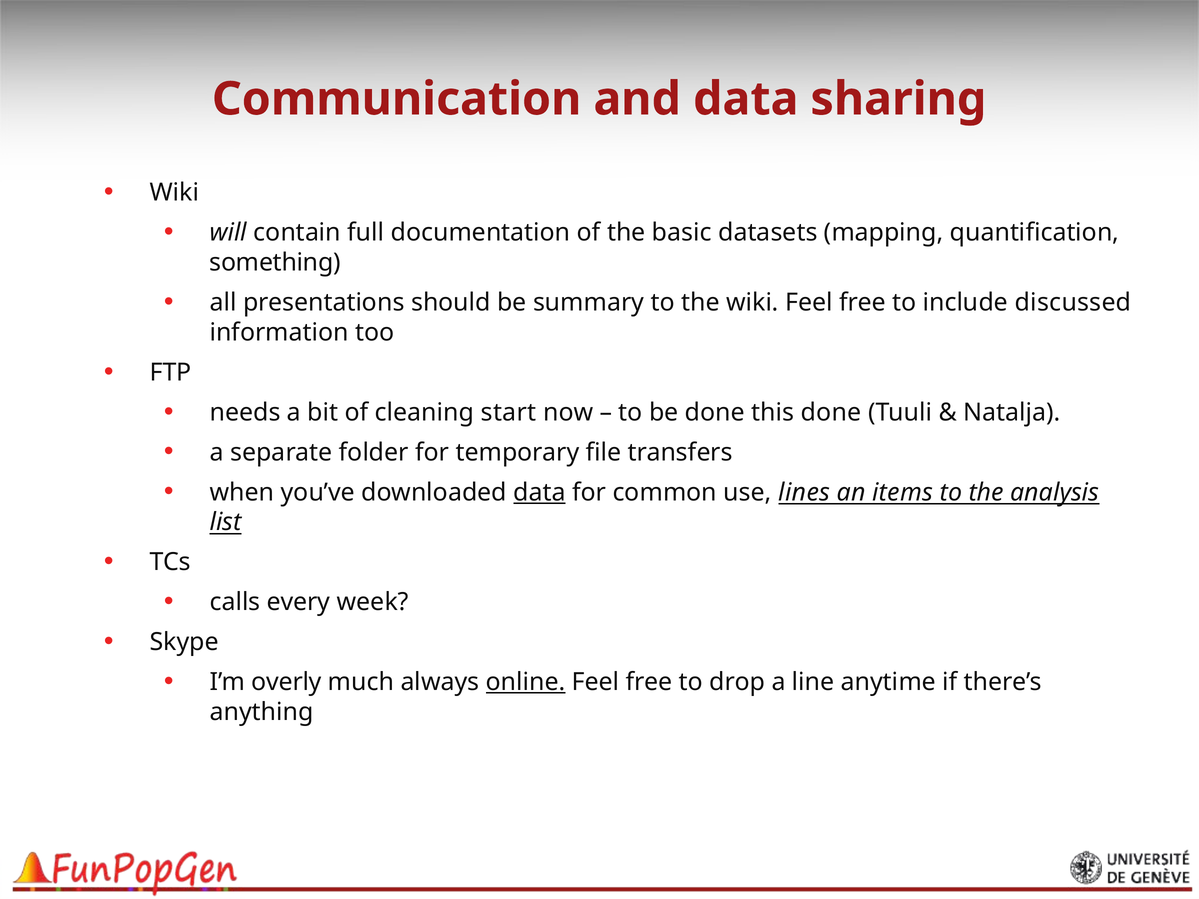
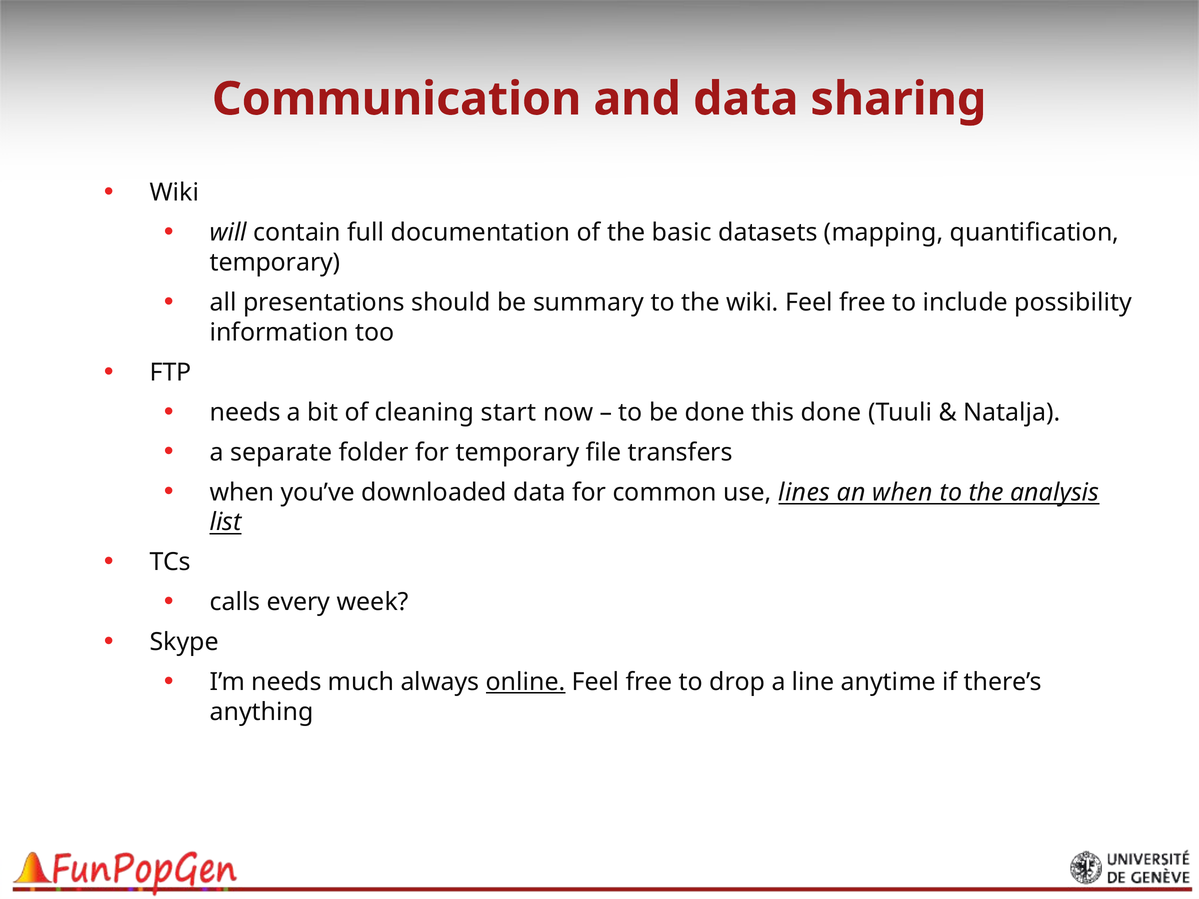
something: something -> temporary (275, 263)
discussed: discussed -> possibility (1073, 303)
data underline: present -> none (539, 492)
an items: items -> when (903, 492)
I’m overly: overly -> needs (287, 682)
